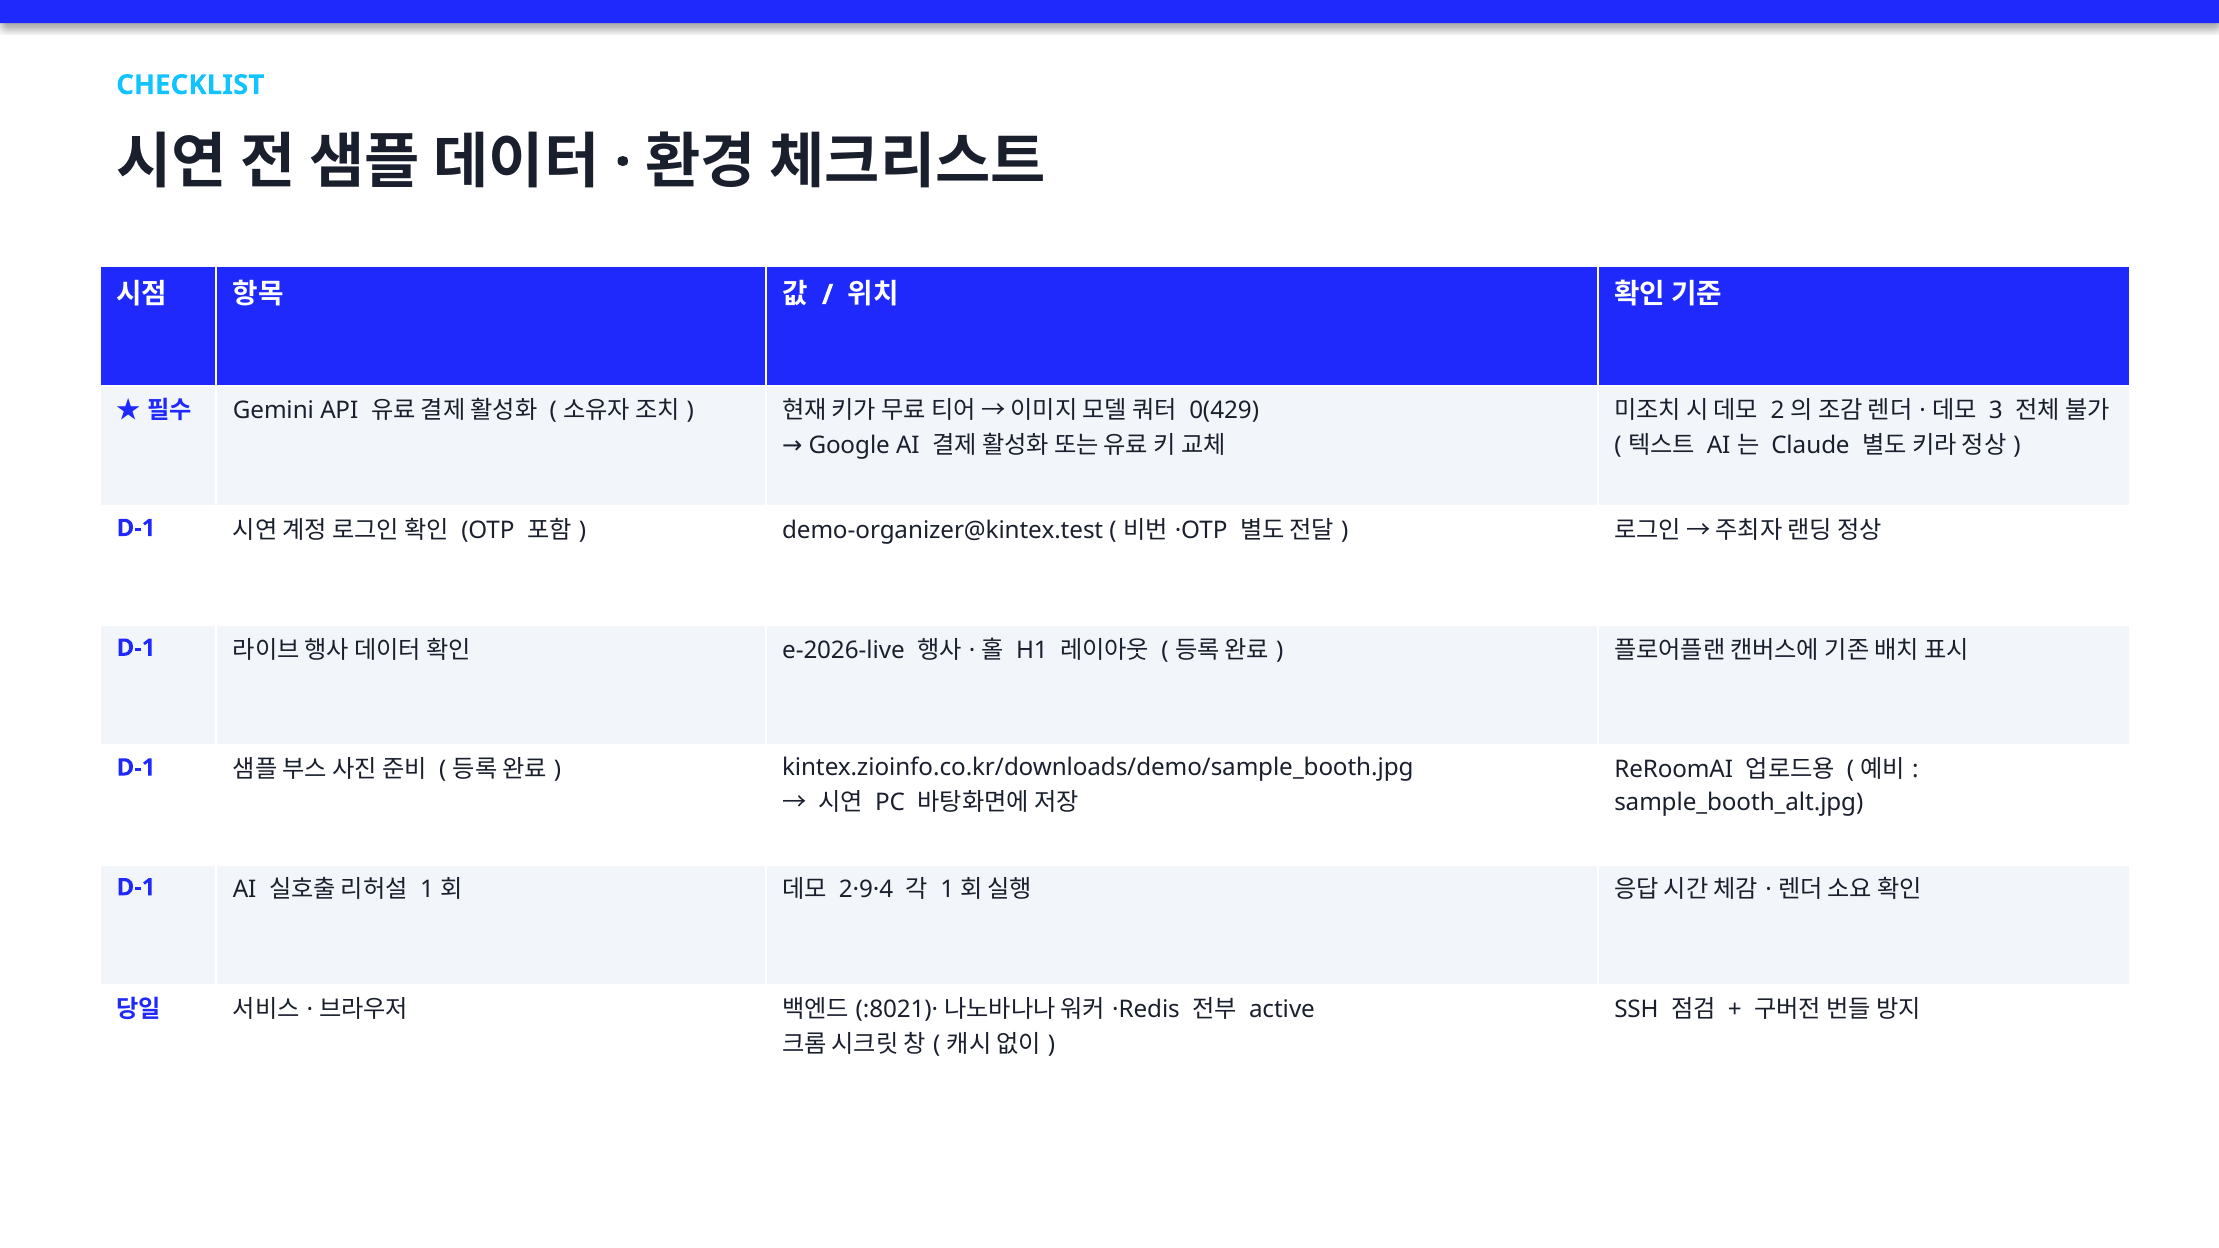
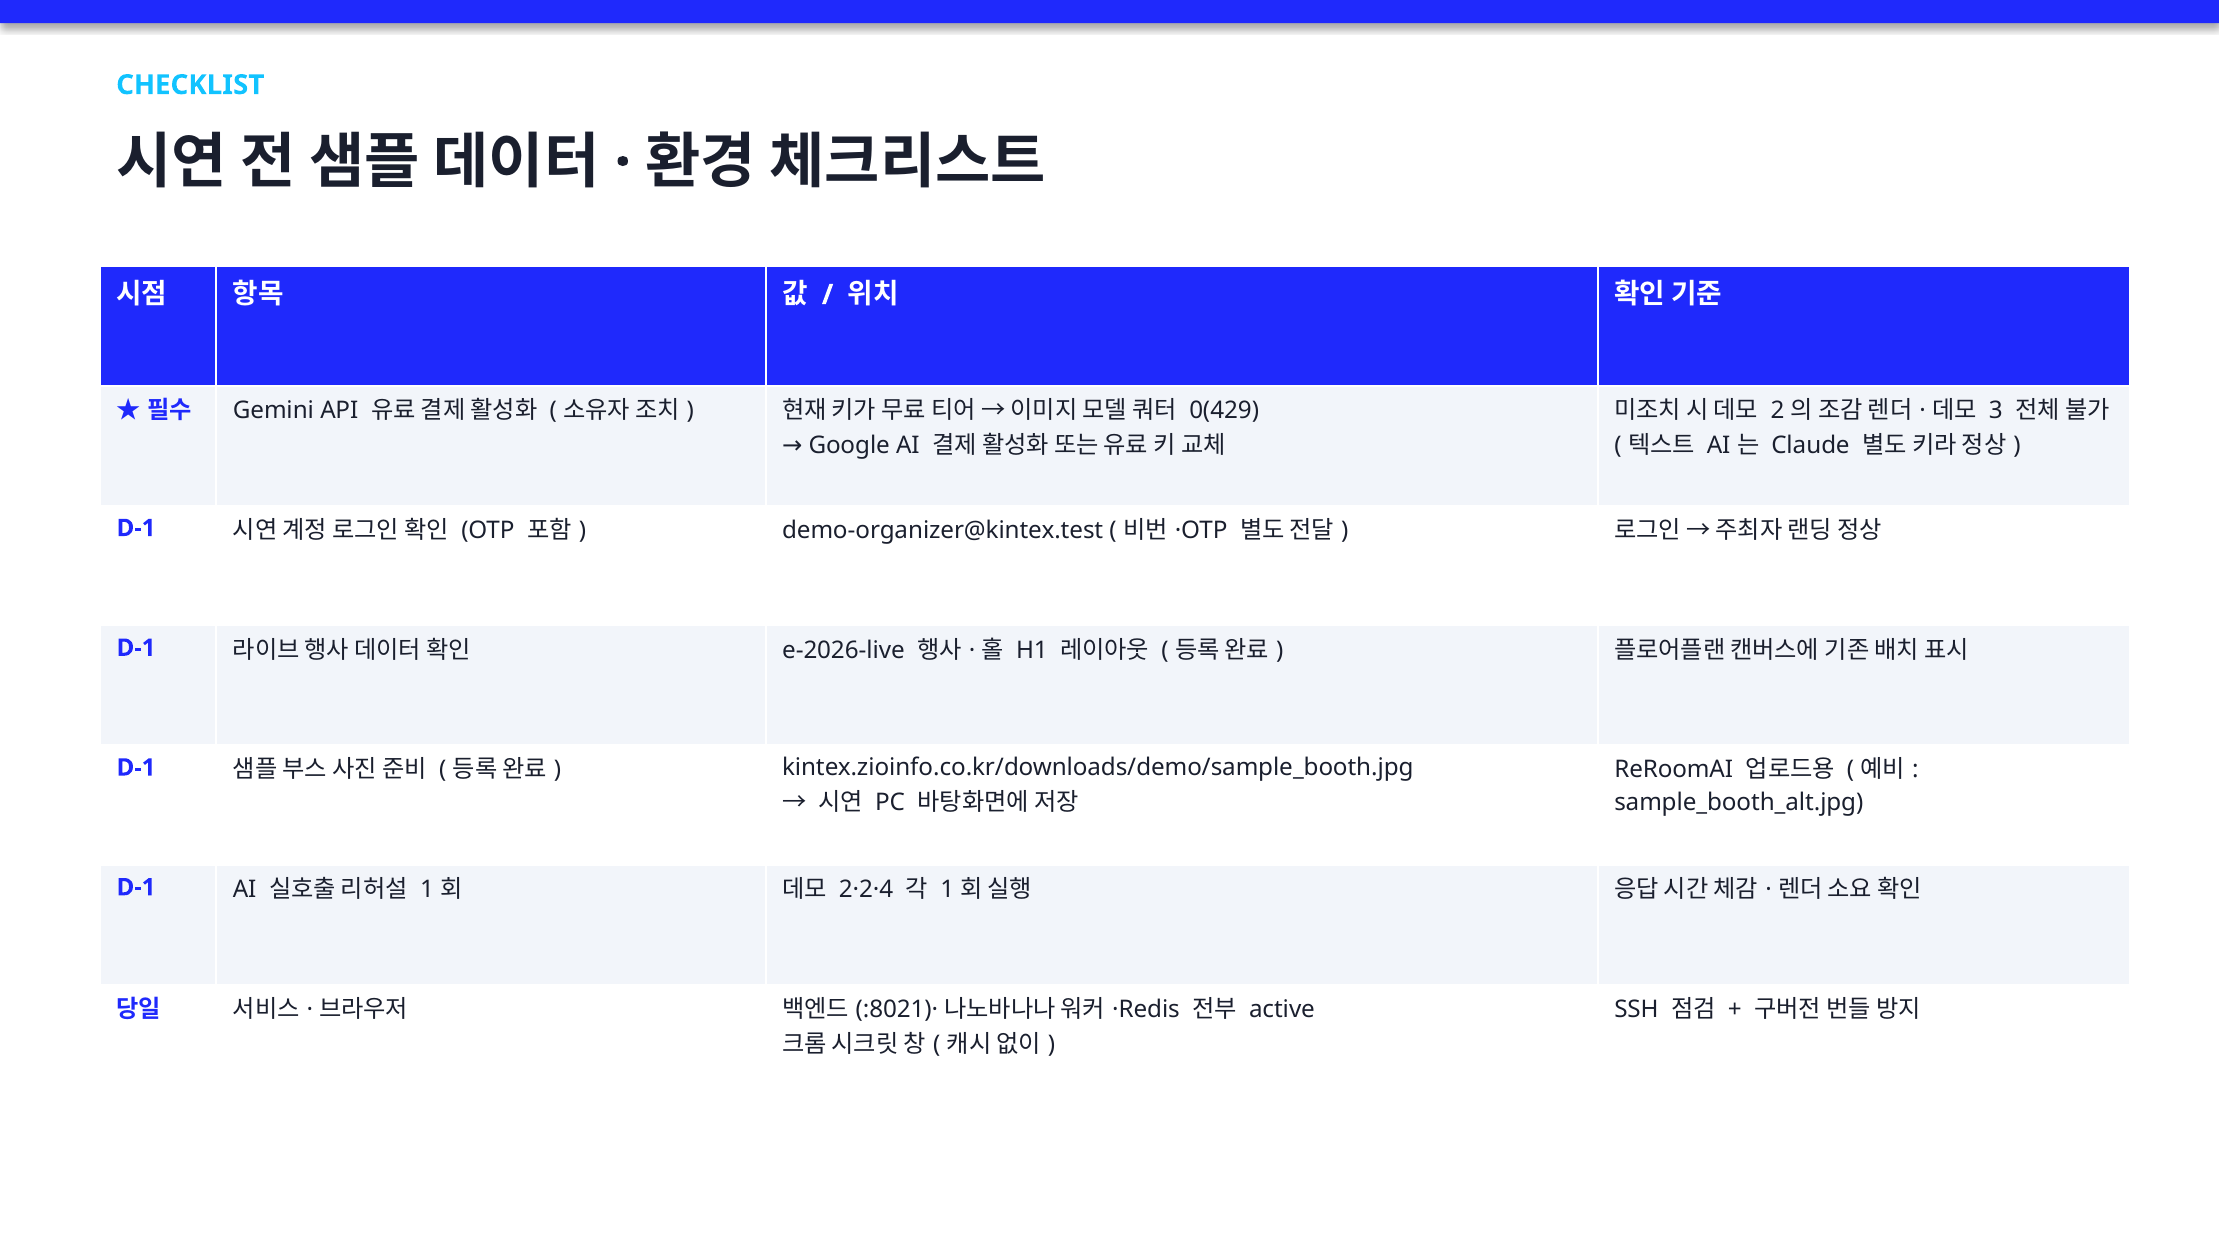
2·9·4: 2·9·4 -> 2·2·4 (866, 890)
